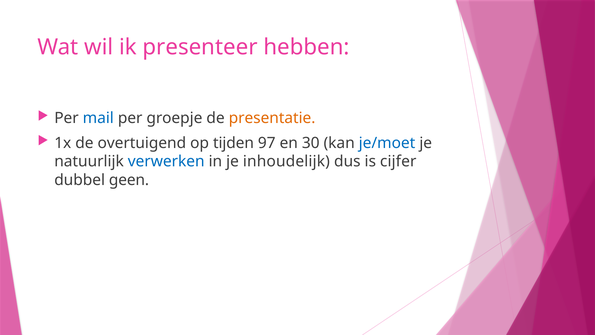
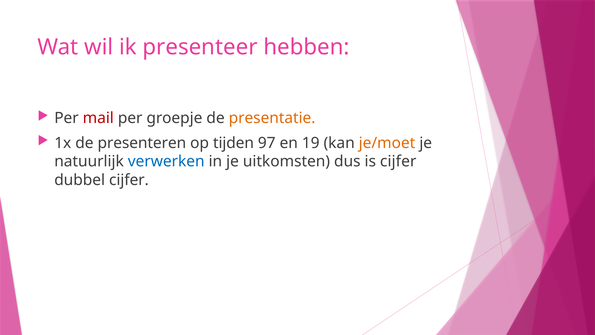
mail colour: blue -> red (98, 118)
overtuigend: overtuigend -> presenteren (142, 143)
30: 30 -> 19 (311, 143)
je/moet colour: blue -> orange (387, 143)
inhoudelijk: inhoudelijk -> uitkomsten (286, 161)
dubbel geen: geen -> cijfer (129, 180)
